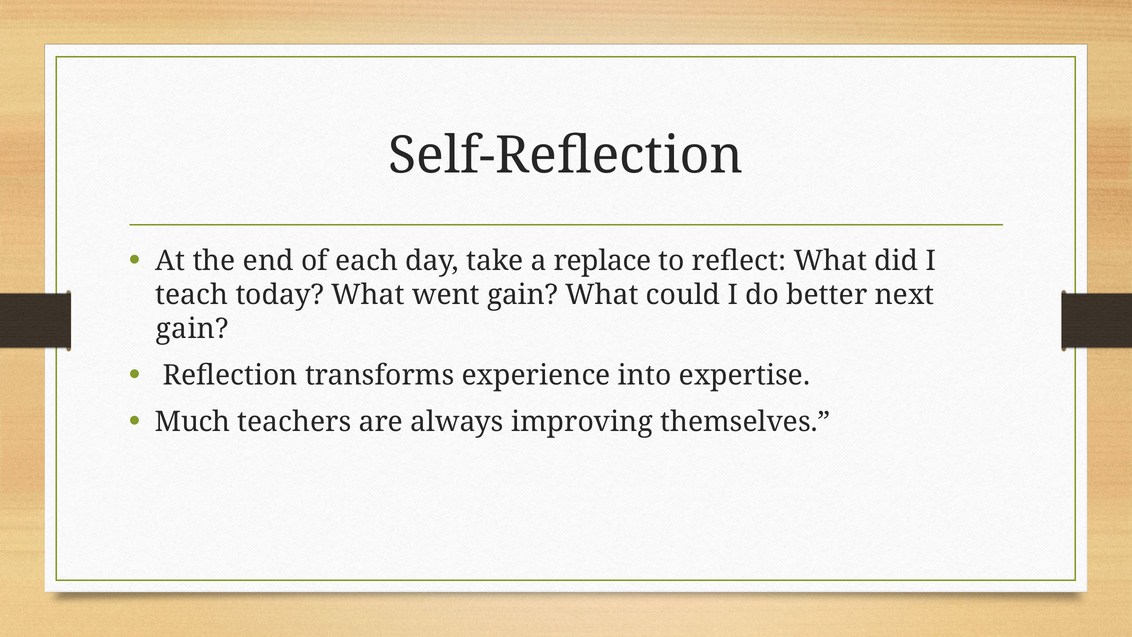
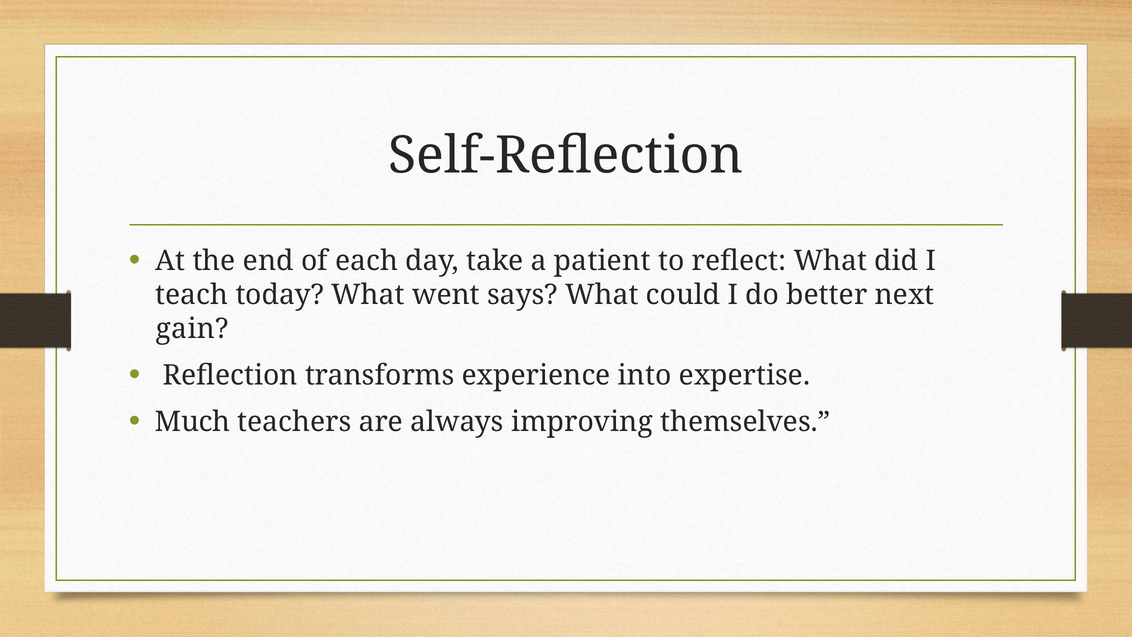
replace: replace -> patient (602, 261)
went gain: gain -> says (523, 295)
